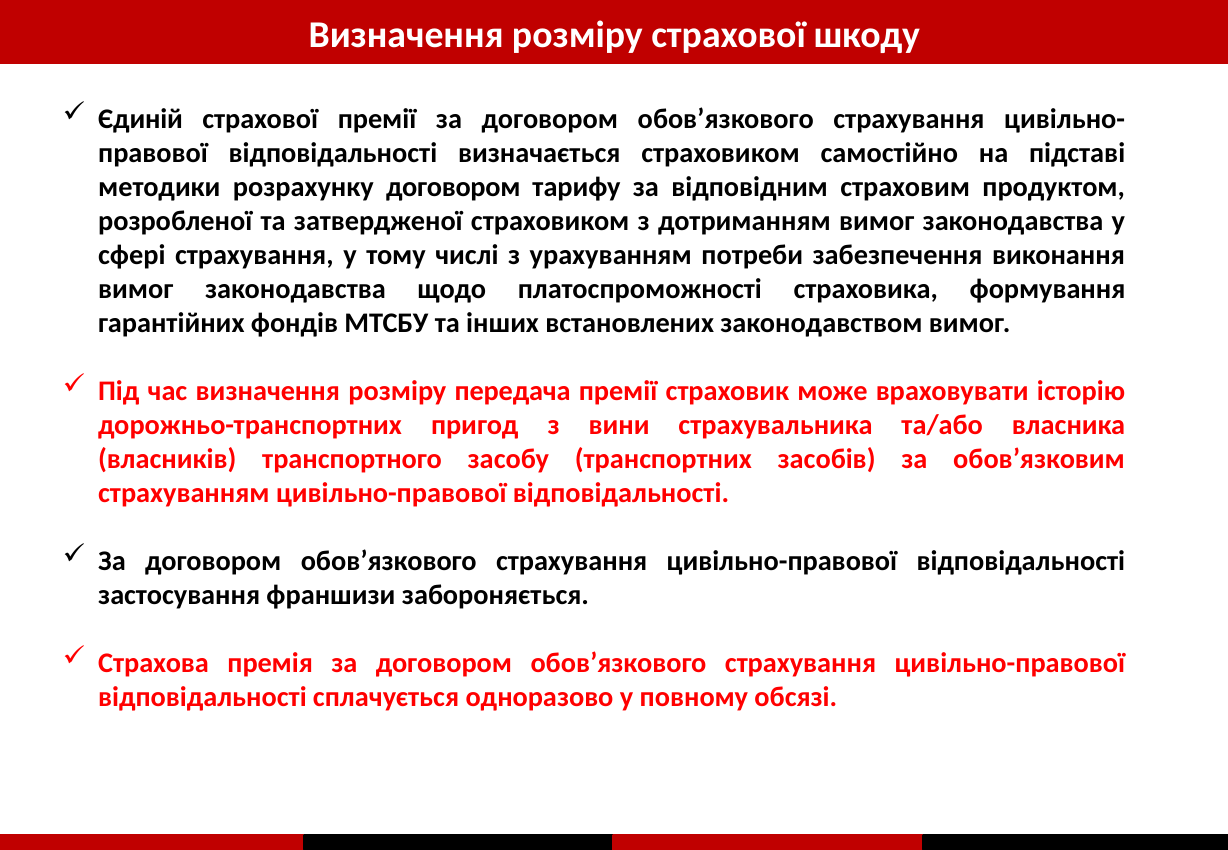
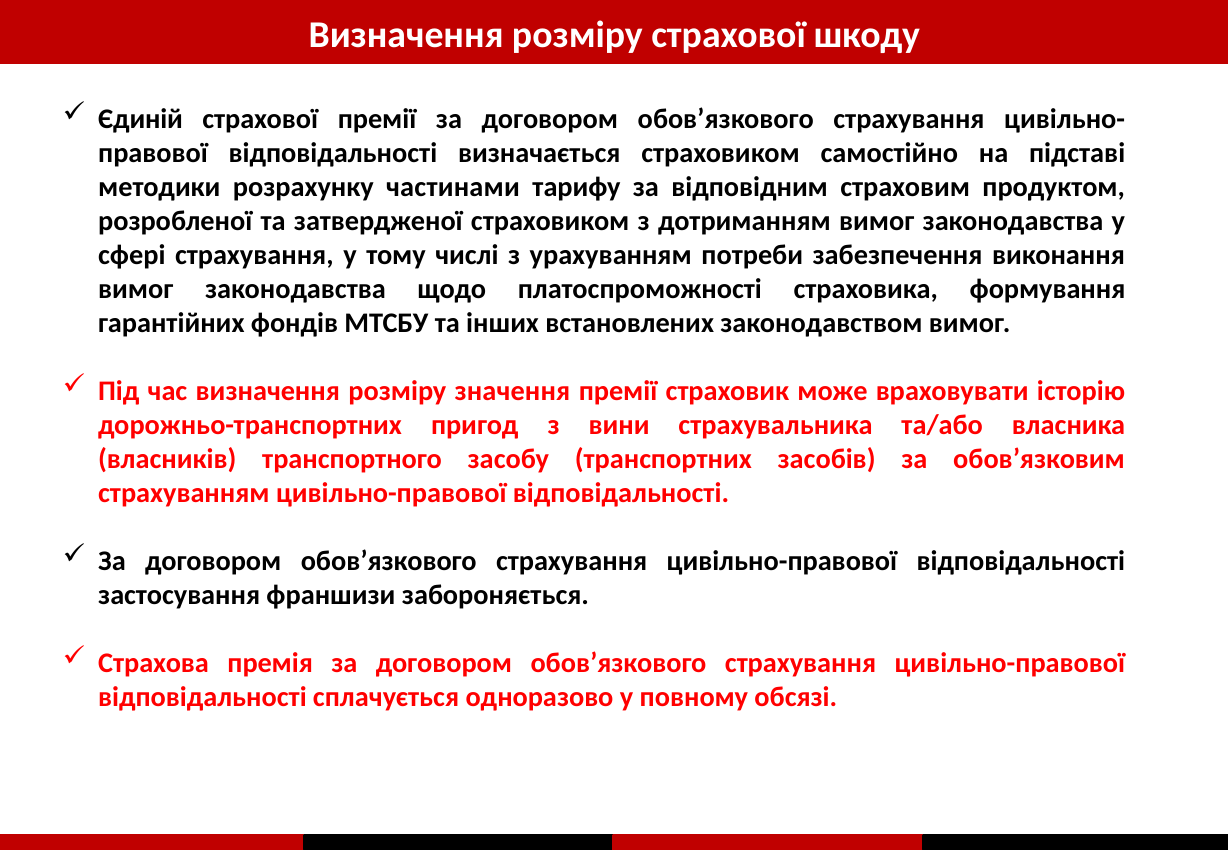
розрахунку договором: договором -> частинами (453, 187)
передача: передача -> значення (512, 391)
